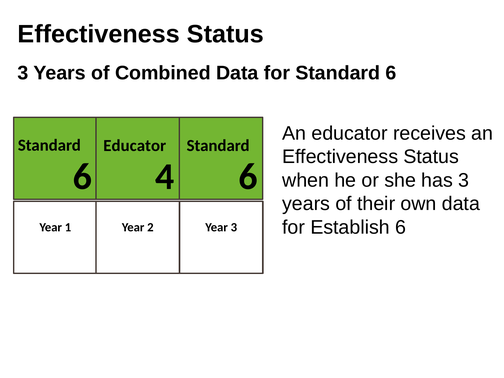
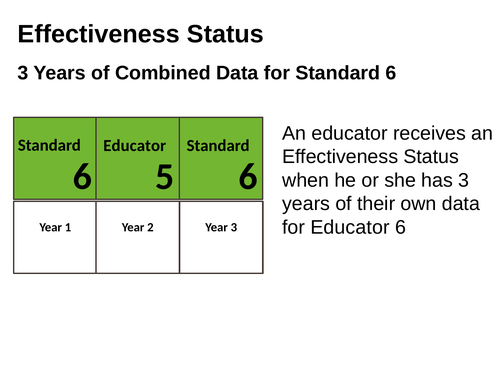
4: 4 -> 5 (165, 177)
for Establish: Establish -> Educator (350, 227)
